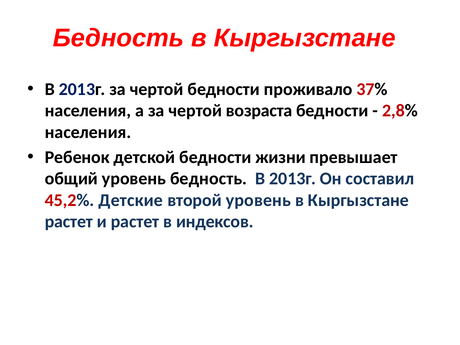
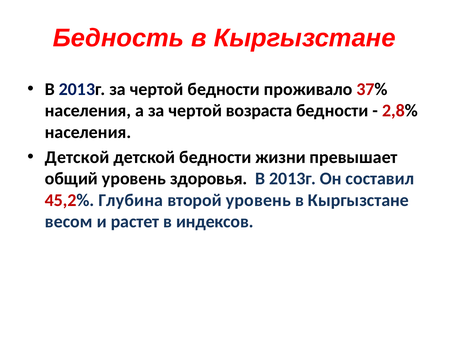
Ребенок: Ребенок -> Детской (77, 157)
уровень бедность: бедность -> здоровья (209, 179)
Детские: Детские -> Глубина (131, 200)
растет: растет -> весом (69, 222)
